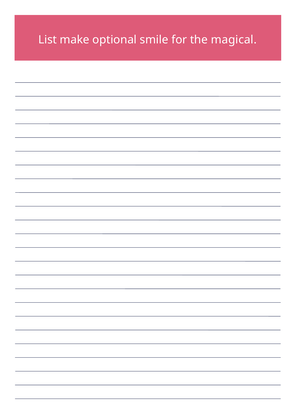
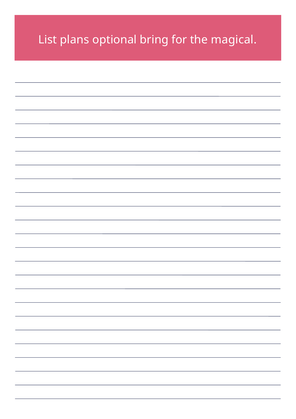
make: make -> plans (75, 40)
smile: smile -> bring (154, 40)
